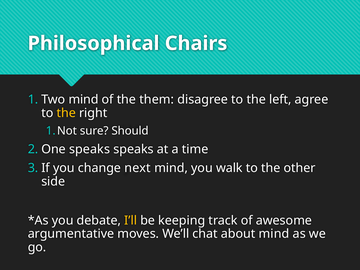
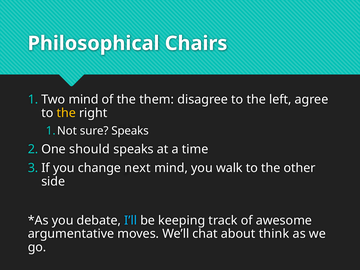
sure Should: Should -> Speaks (130, 131)
speaks: speaks -> should (89, 149)
I’ll colour: yellow -> light blue (131, 220)
about mind: mind -> think (274, 234)
